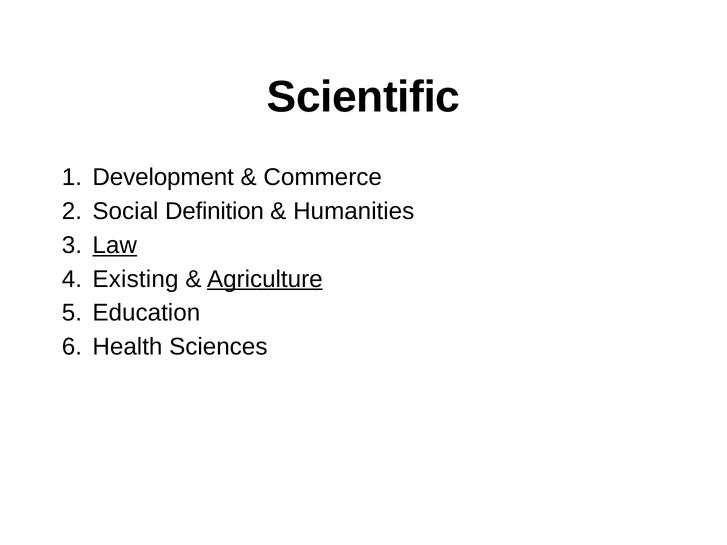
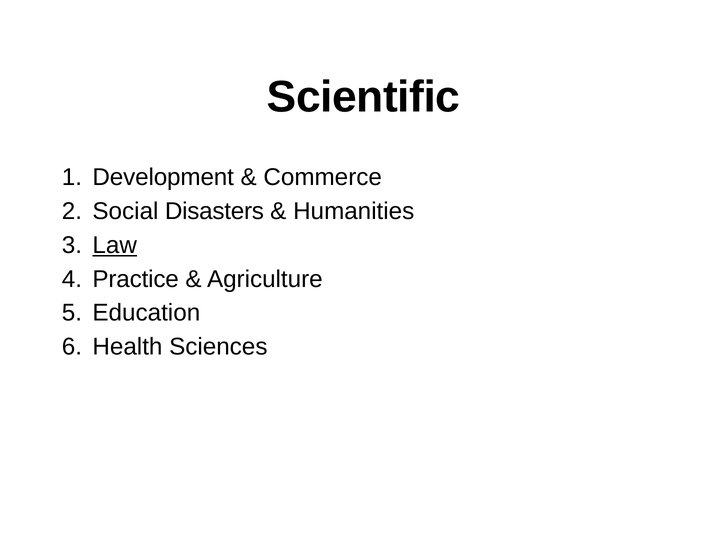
Definition: Definition -> Disasters (214, 211)
Existing: Existing -> Practice (136, 279)
Agriculture underline: present -> none (265, 279)
